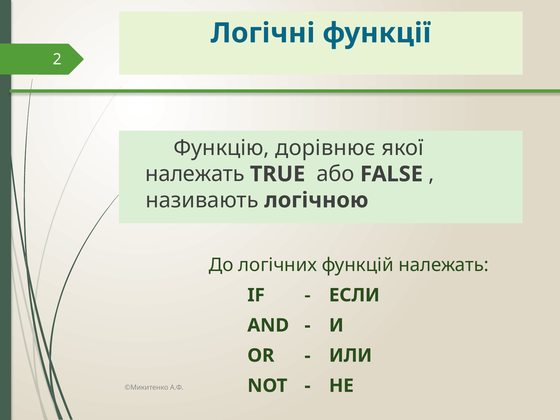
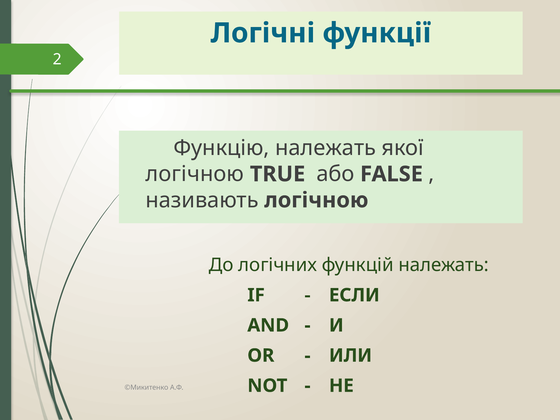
Функцію дорівнює: дорівнює -> належать (326, 148)
належать: належать -> логічною (195, 174)
